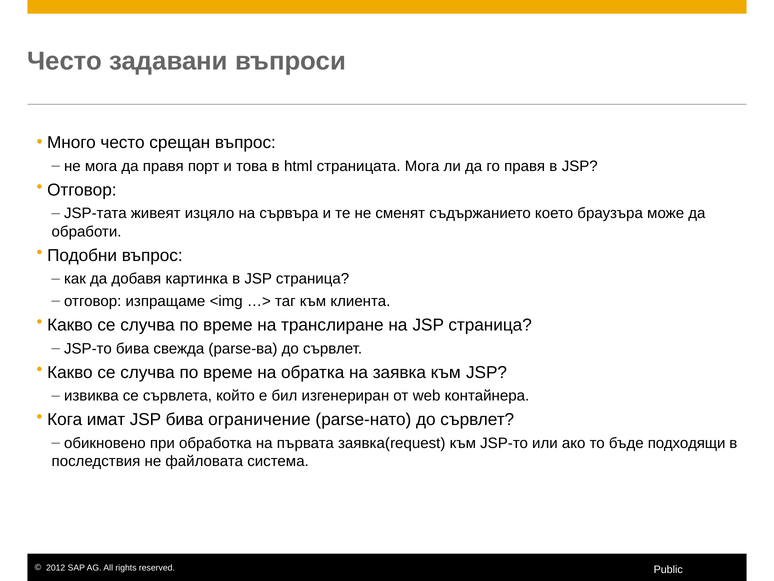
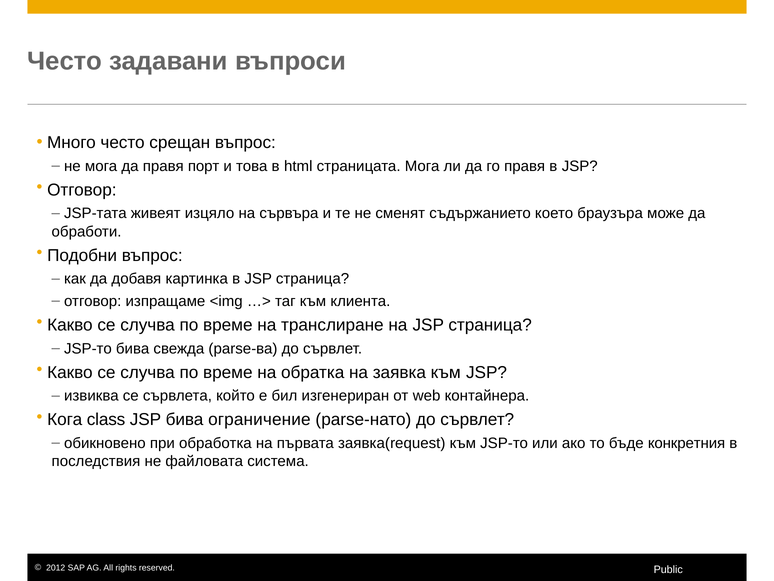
имат: имат -> class (106, 419)
подходящи: подходящи -> конкретния (687, 443)
